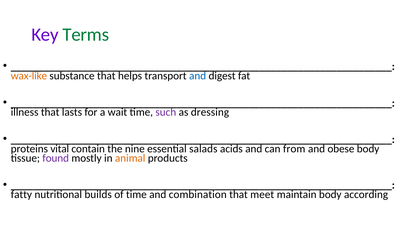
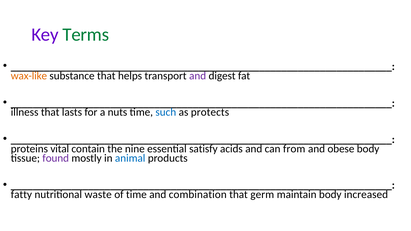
and colour: blue -> purple (198, 76)
wait: wait -> nuts (117, 112)
such colour: purple -> blue (166, 112)
dressing: dressing -> protects (210, 112)
salads: salads -> satisfy (203, 149)
animal colour: orange -> blue (130, 158)
builds: builds -> waste (98, 195)
meet: meet -> germ (262, 195)
according: according -> increased (366, 195)
